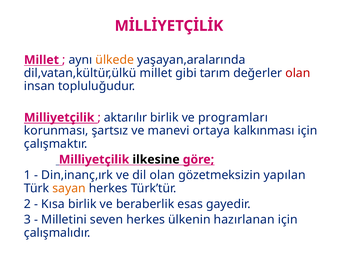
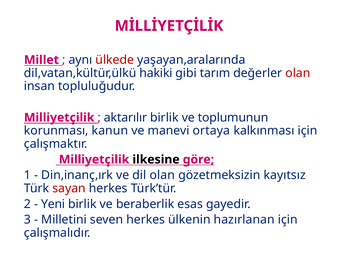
ülkede colour: orange -> red (115, 60)
dil,vatan,kültür,ülkü millet: millet -> hakiki (156, 73)
programları: programları -> toplumunun (233, 118)
şartsız: şartsız -> kanun (110, 131)
yapılan: yapılan -> kayıtsız (285, 176)
sayan colour: orange -> red (69, 189)
Kısa: Kısa -> Yeni (53, 204)
